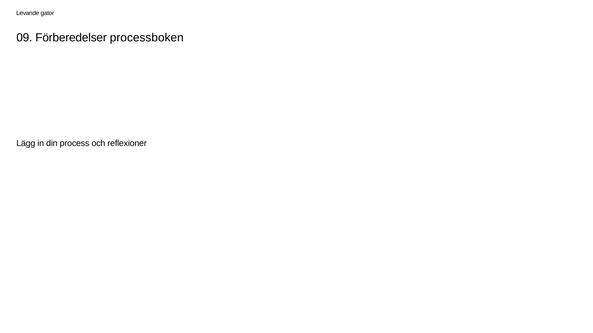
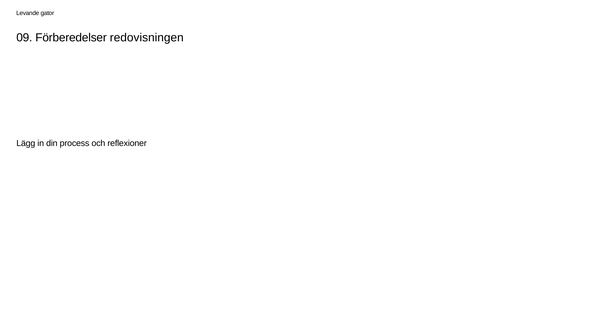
processboken: processboken -> redovisningen (147, 38)
